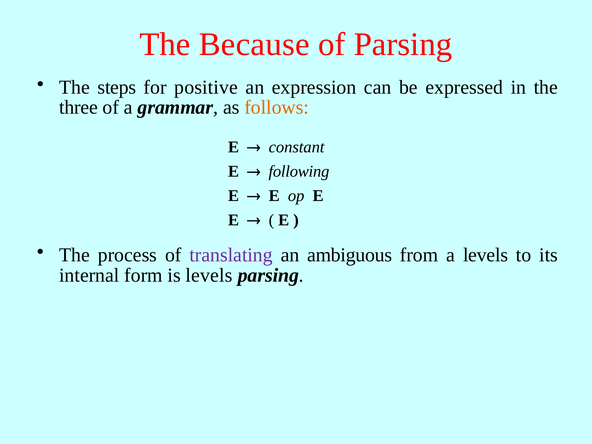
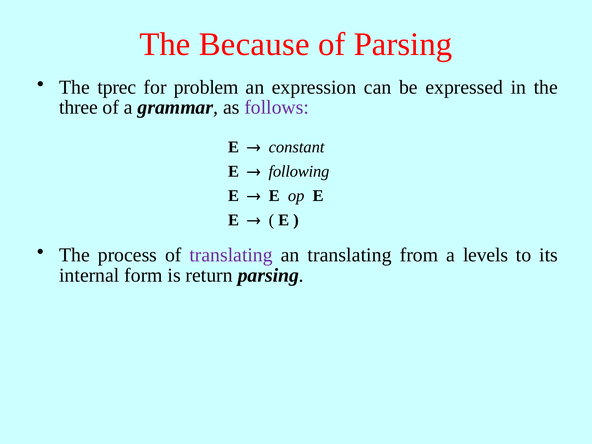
steps: steps -> tprec (117, 87)
positive: positive -> problem (206, 87)
follows colour: orange -> purple (277, 107)
an ambiguous: ambiguous -> translating (350, 255)
is levels: levels -> return (209, 275)
